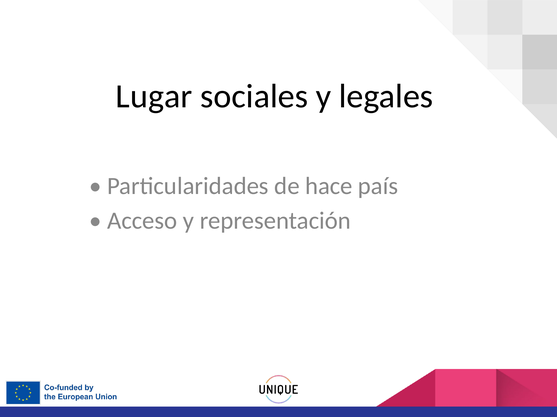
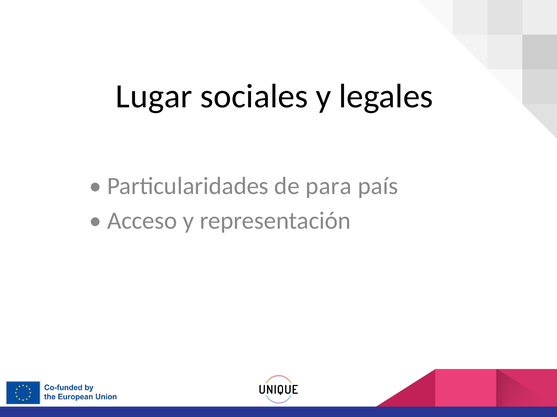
hace: hace -> para (329, 186)
